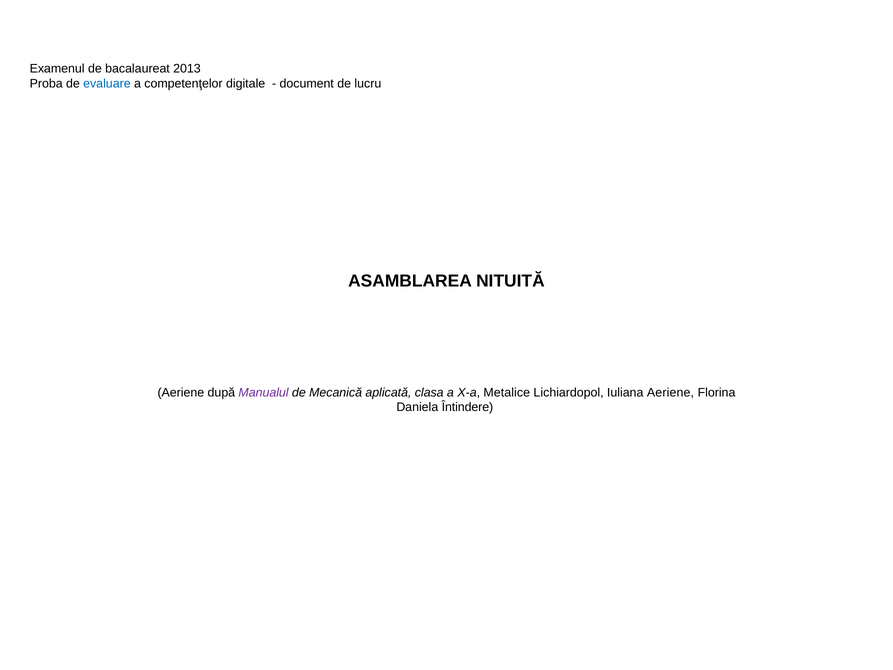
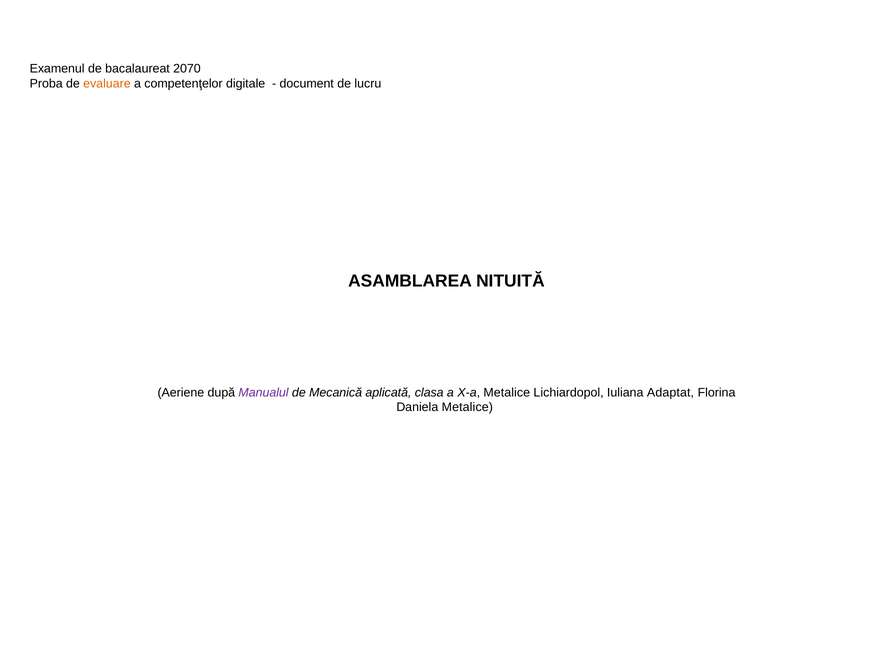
2013: 2013 -> 2070 (187, 69)
evaluare colour: blue -> orange (107, 84)
Iuliana Aeriene: Aeriene -> Adaptat (671, 392)
Daniela Întindere: Întindere -> Metalice (467, 407)
